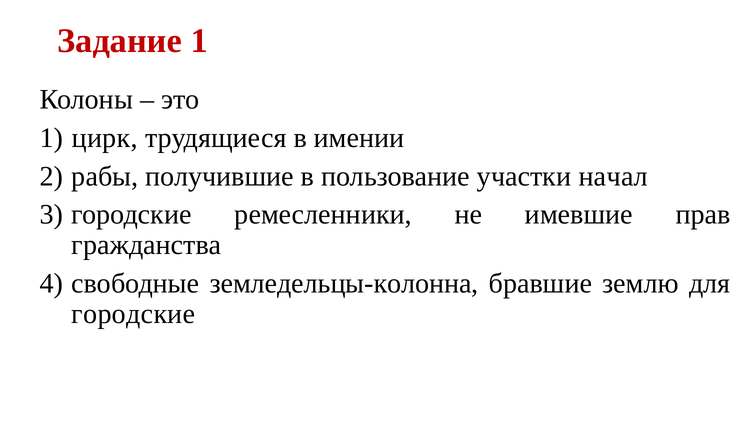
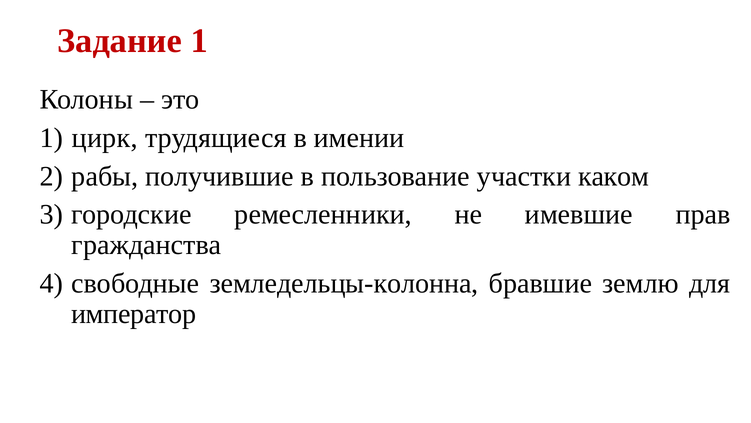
начал: начал -> каком (614, 176)
городские: городские -> император (134, 313)
